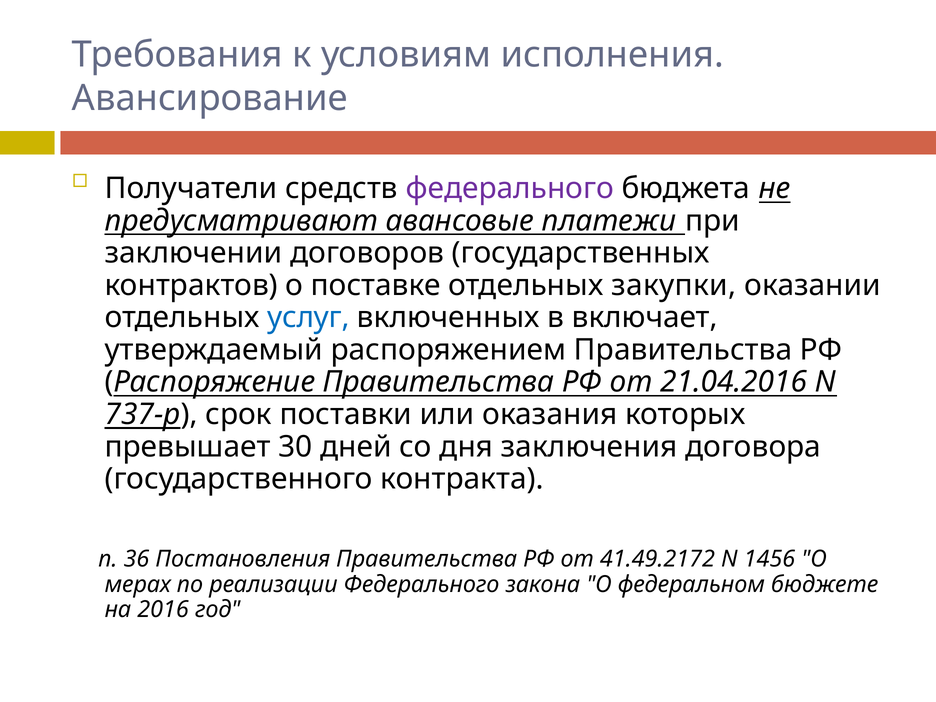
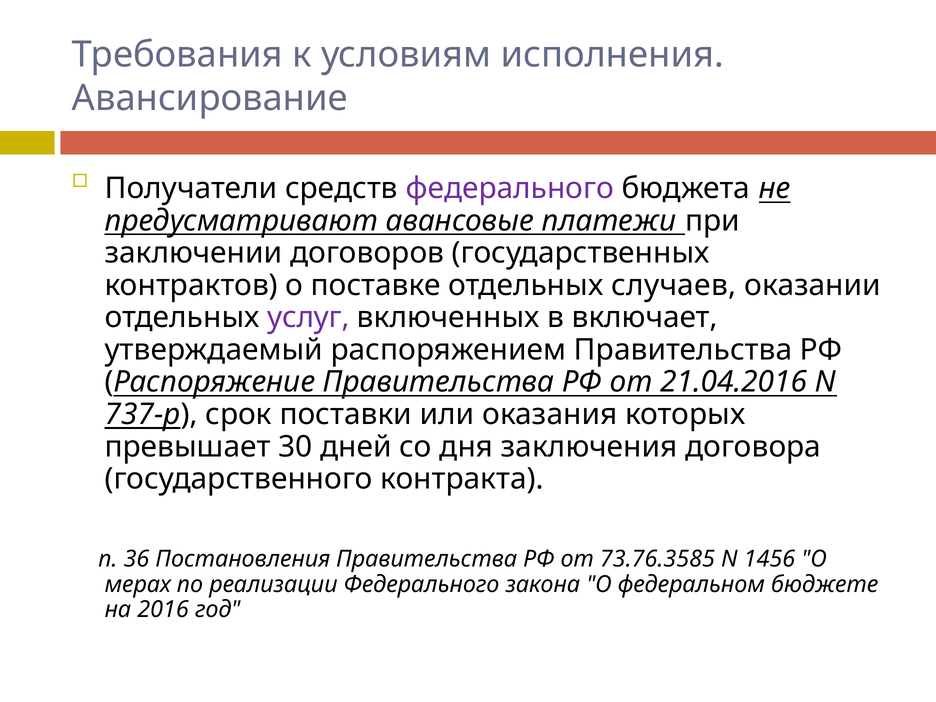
закупки: закупки -> случаев (674, 285)
услуг colour: blue -> purple (308, 318)
41.49.2172: 41.49.2172 -> 73.76.3585 (657, 559)
